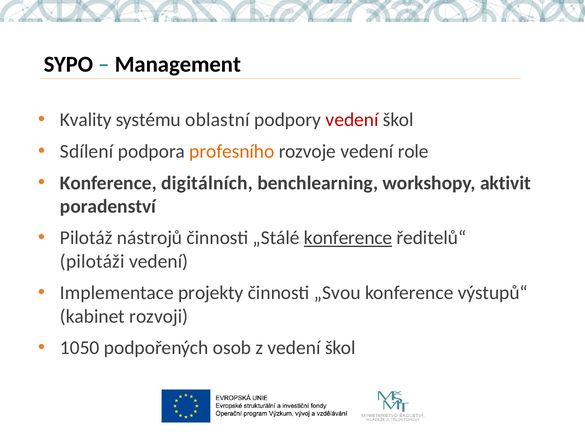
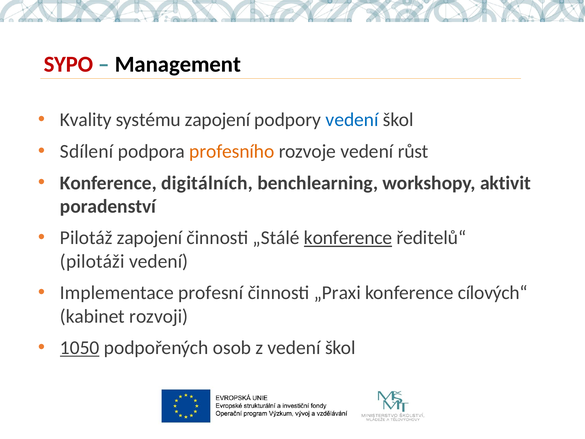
SYPO colour: black -> red (68, 64)
systému oblastní: oblastní -> zapojení (218, 120)
vedení colour: red -> blue (352, 120)
role: role -> růst (413, 151)
Pilotáž nástrojů: nástrojů -> zapojení (150, 238)
projekty: projekty -> profesní (211, 293)
„Svou: „Svou -> „Praxi (337, 293)
výstupů“: výstupů“ -> cílových“ (493, 293)
1050 underline: none -> present (80, 348)
